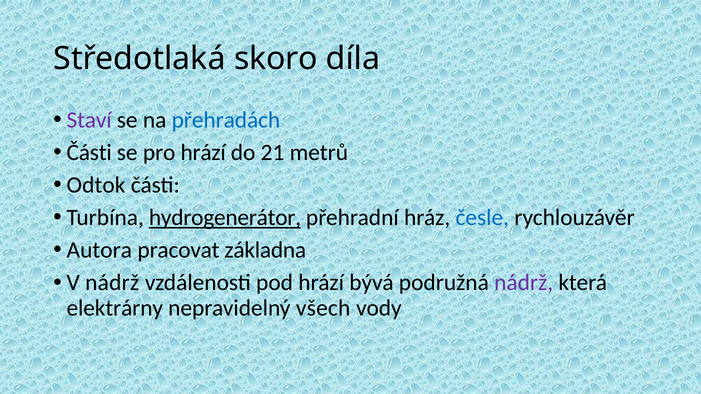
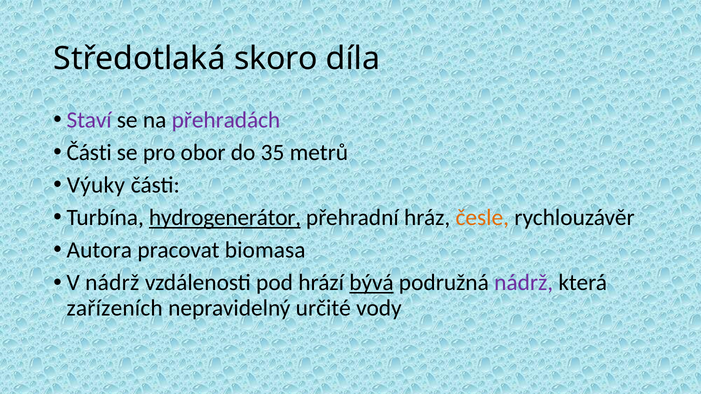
přehradách colour: blue -> purple (226, 120)
pro hrází: hrází -> obor (203, 153)
21: 21 -> 35 (273, 153)
Odtok: Odtok -> Výuky (96, 185)
česle colour: blue -> orange (482, 218)
základna: základna -> biomasa (265, 250)
bývá underline: none -> present (372, 283)
elektrárny: elektrárny -> zařízeních (115, 308)
všech: všech -> určité (323, 308)
